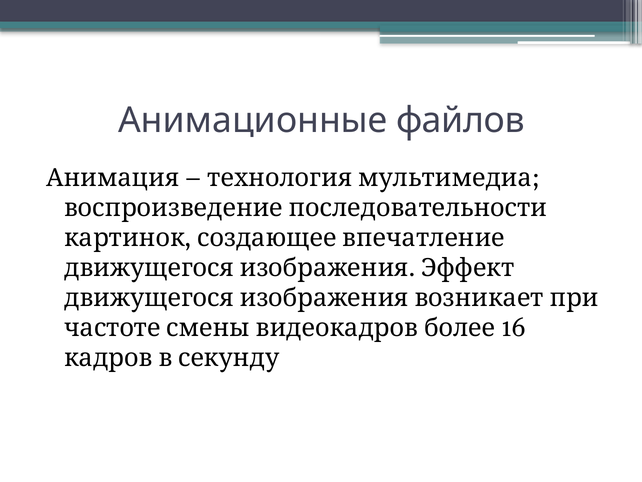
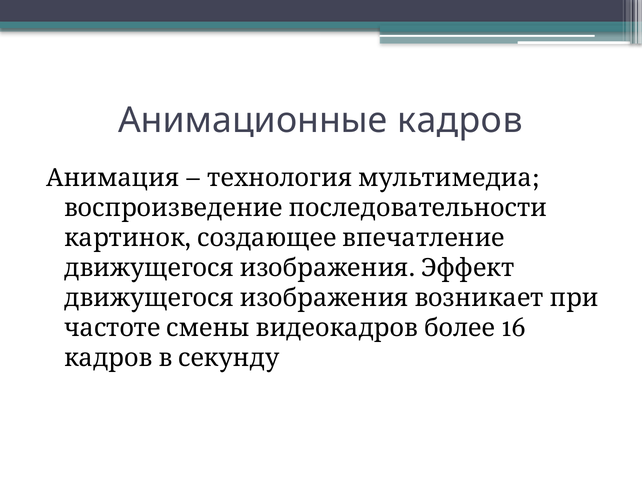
файлов: файлов -> кадров (460, 120)
